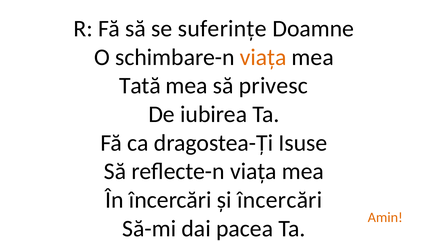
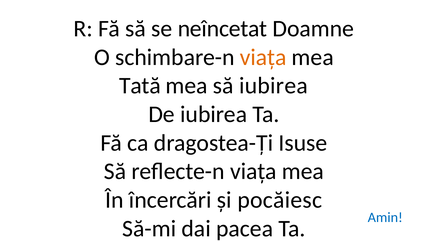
suferințe: suferințe -> neîncetat (222, 29)
să privesc: privesc -> iubirea (273, 86)
și încercări: încercări -> pocăiesc (280, 200)
Amin colour: orange -> blue (385, 217)
